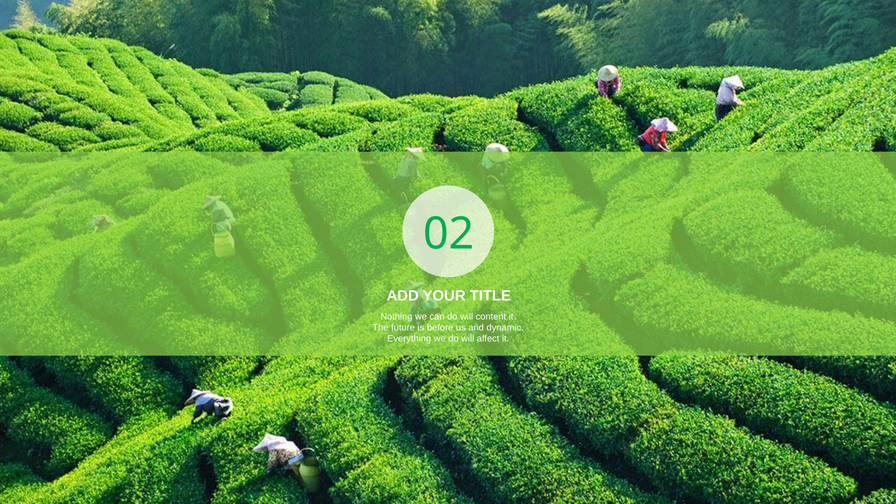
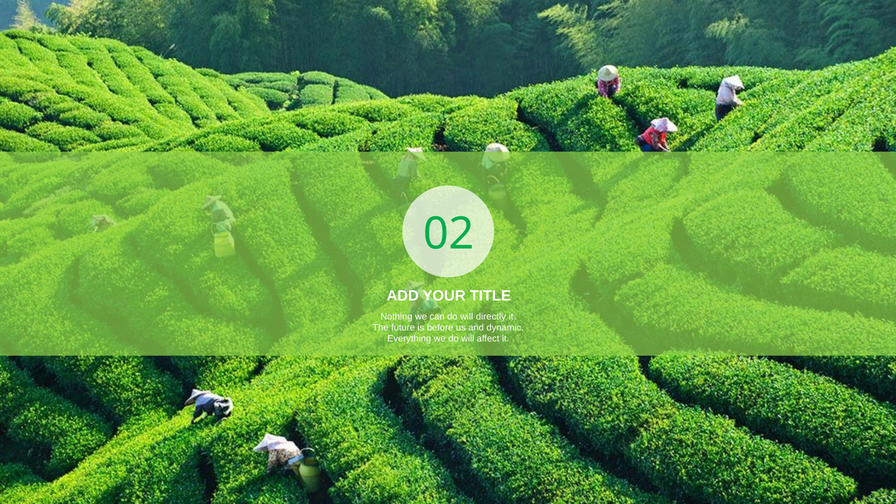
content: content -> directly (491, 316)
